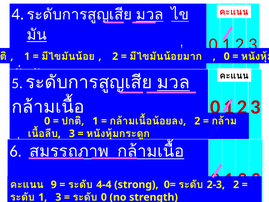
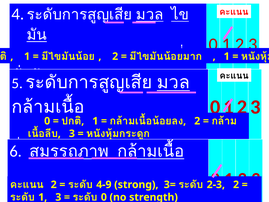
0: 0 -> 1 (227, 56)
9: 9 -> 2 (54, 184)
4-4: 4-4 -> 4-9 (104, 184)
0=: 0= -> 3= (170, 184)
